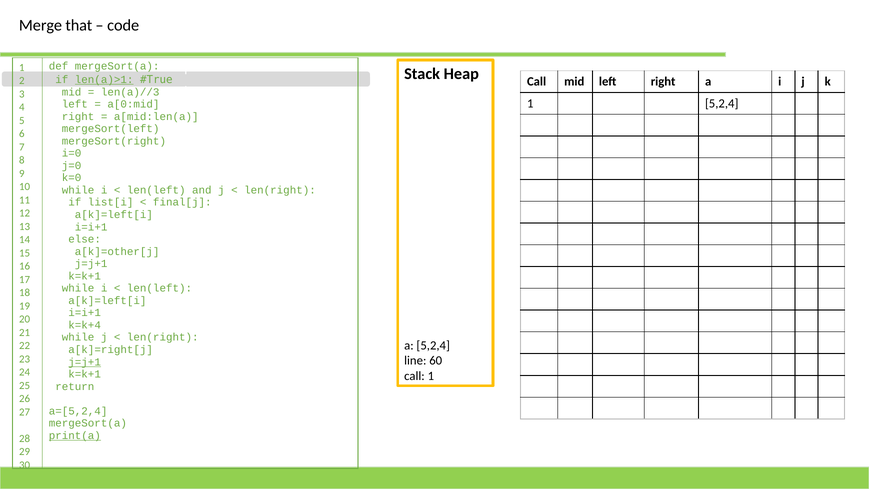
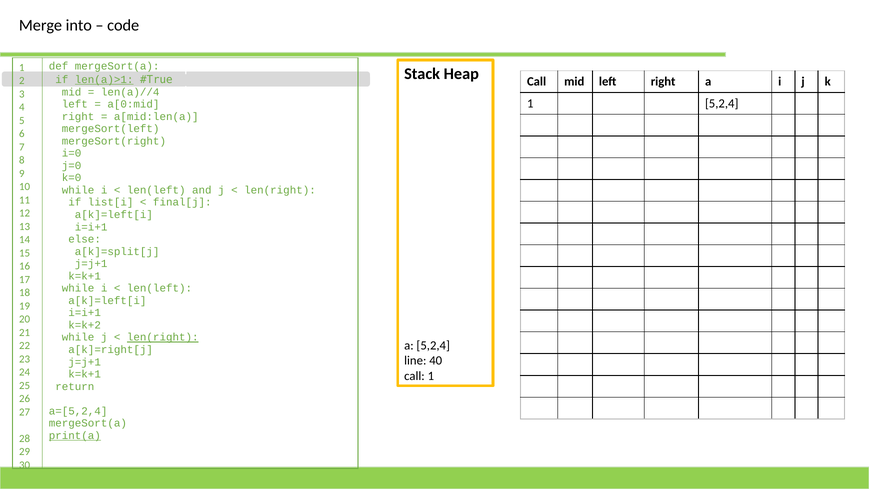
that: that -> into (79, 25)
len(a)//3: len(a)//3 -> len(a)//4 (130, 92)
a[k]=other[j: a[k]=other[j -> a[k]=split[j (117, 251)
k=k+4: k=k+4 -> k=k+2 (85, 325)
len(right underline: none -> present (163, 337)
60: 60 -> 40 (436, 361)
j=j+1 underline: present -> none (85, 362)
